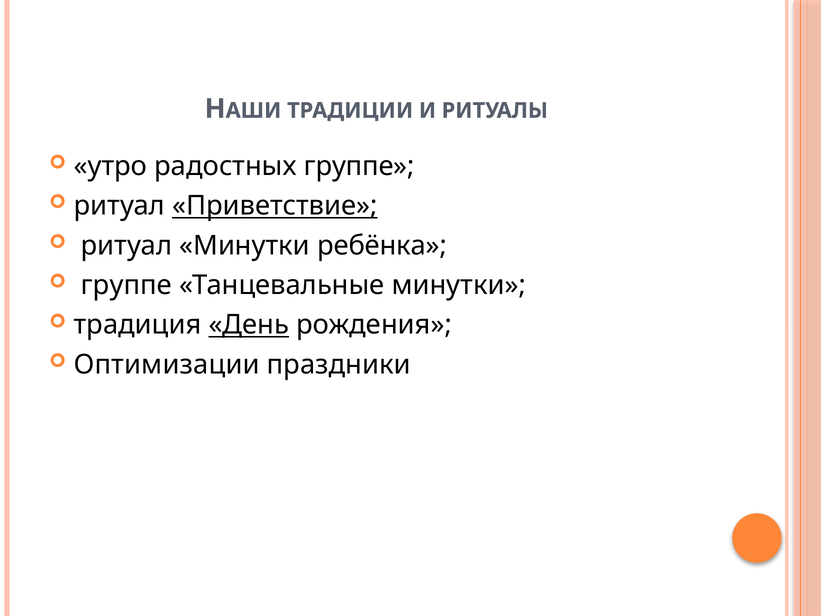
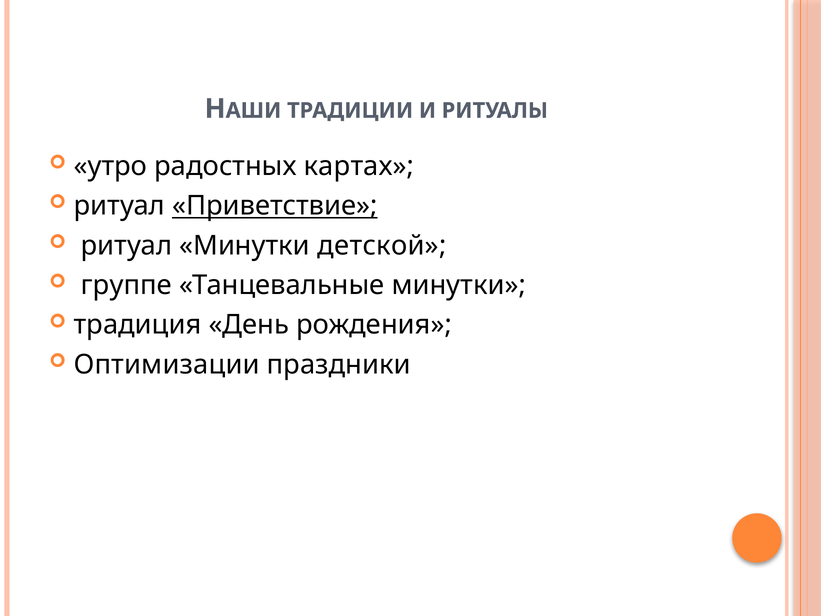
радостных группе: группе -> картах (359, 166)
ребёнка: ребёнка -> детской (382, 245)
День underline: present -> none (249, 325)
